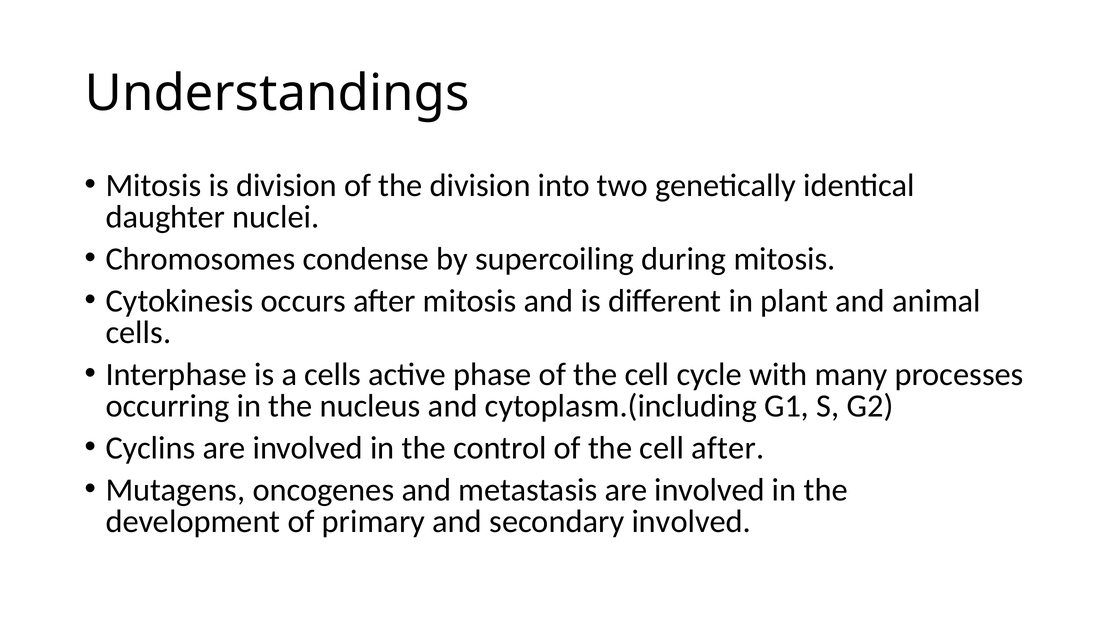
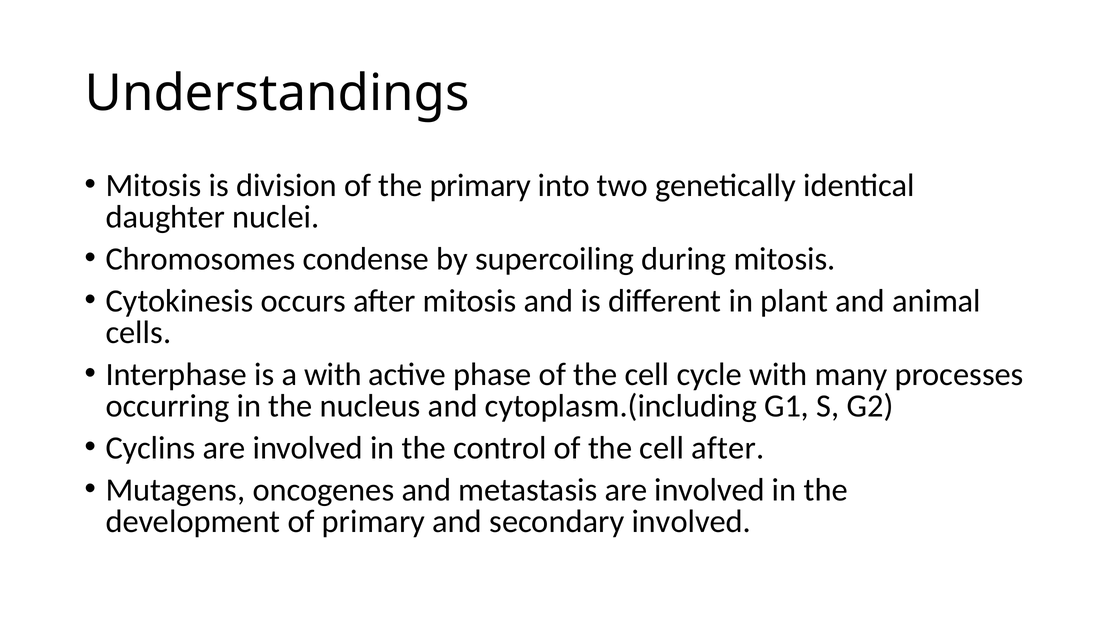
the division: division -> primary (480, 185)
a cells: cells -> with (333, 375)
